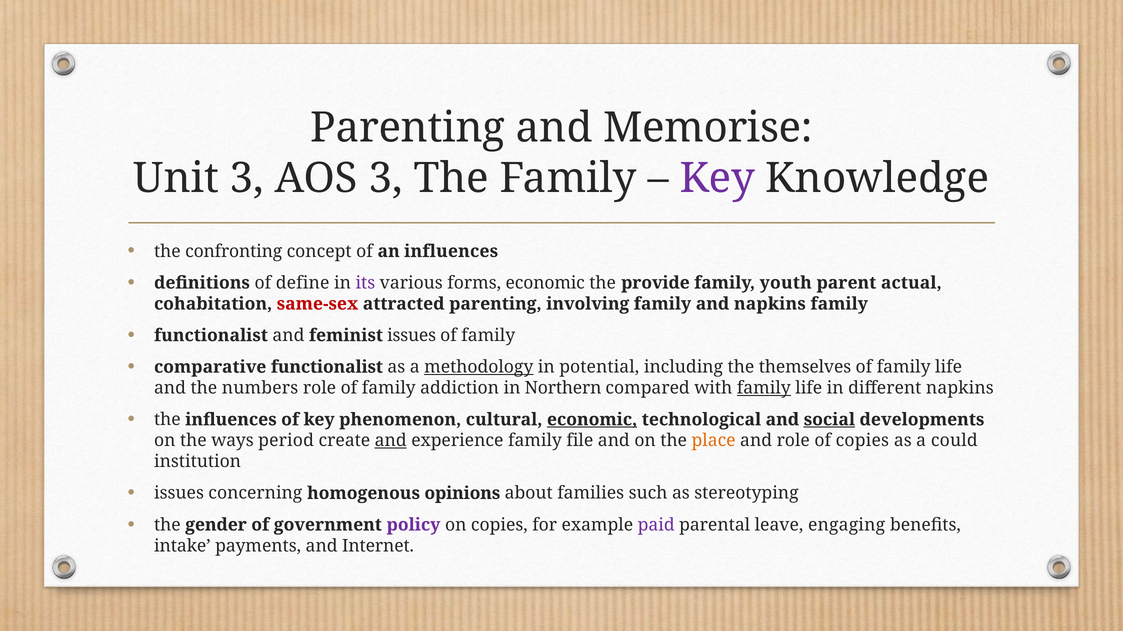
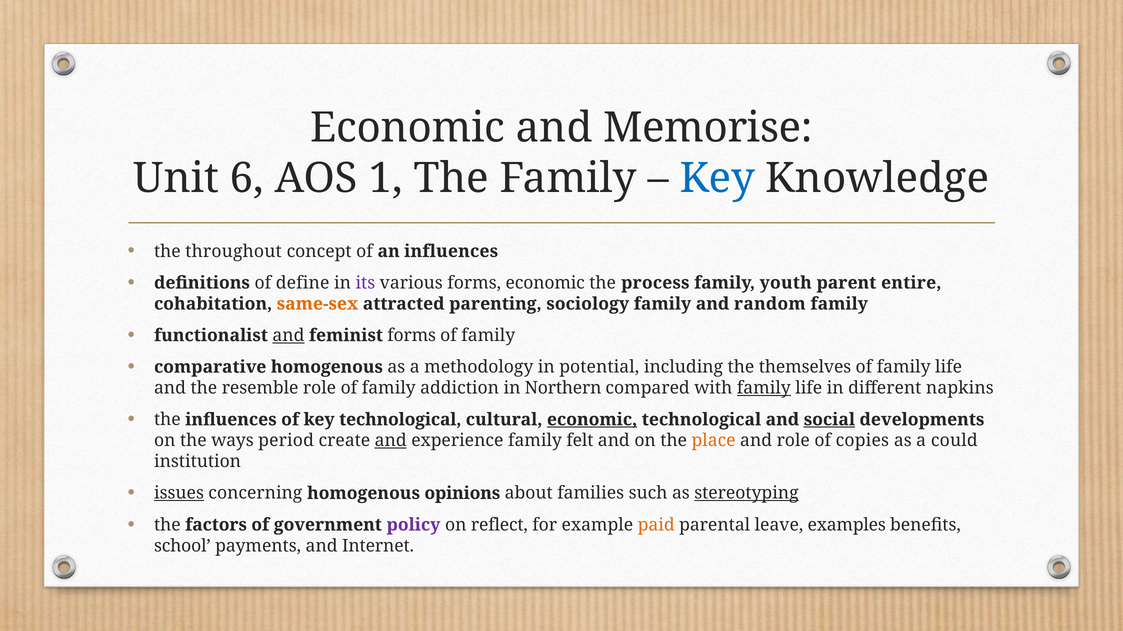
Parenting: Parenting -> Economic (408, 128)
Unit 3: 3 -> 6 (247, 179)
AOS 3: 3 -> 1 (386, 179)
Key colour: purple -> blue (717, 179)
confronting: confronting -> throughout (234, 251)
provide: provide -> process (655, 283)
actual: actual -> entire (911, 283)
same-sex colour: red -> orange (317, 304)
involving: involving -> sociology (588, 304)
and napkins: napkins -> random (770, 304)
and underline: none -> present (288, 336)
feminist issues: issues -> forms (412, 336)
comparative functionalist: functionalist -> homogenous (327, 367)
methodology underline: present -> none (479, 367)
numbers: numbers -> resemble (260, 388)
key phenomenon: phenomenon -> technological (400, 420)
file: file -> felt (580, 441)
issues underline: none -> present (179, 494)
stereotyping underline: none -> present (746, 494)
gender: gender -> factors (216, 525)
on copies: copies -> reflect (499, 525)
paid colour: purple -> orange (656, 525)
engaging: engaging -> examples (847, 525)
intake: intake -> school (182, 546)
